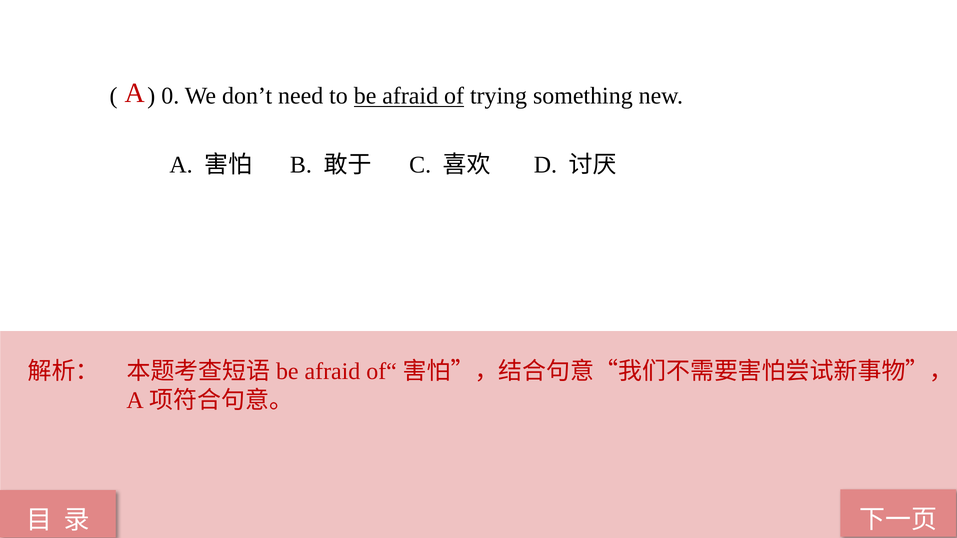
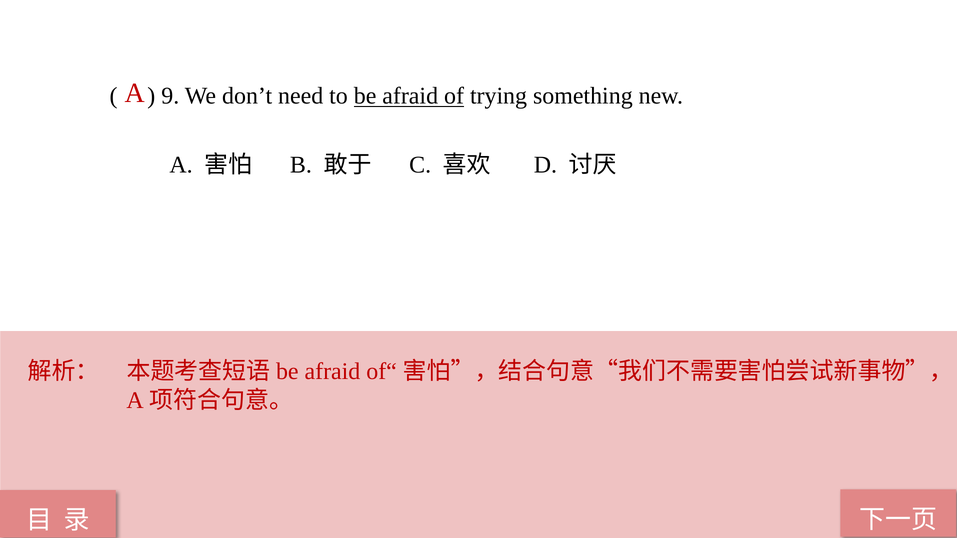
0: 0 -> 9 (170, 96)
